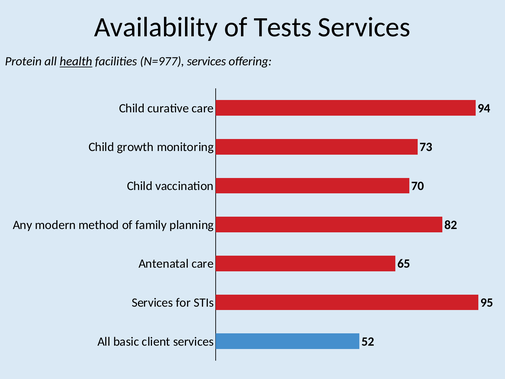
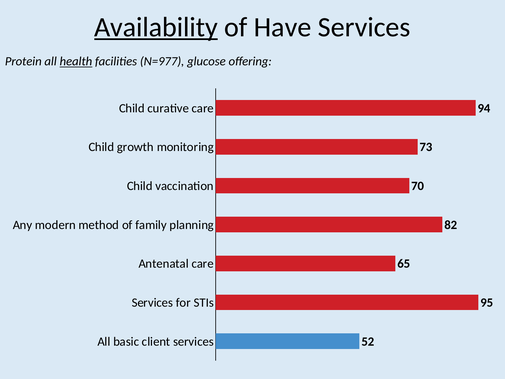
Availability underline: none -> present (156, 27)
Tests: Tests -> Have (283, 27)
N=977 services: services -> glucose (206, 61)
